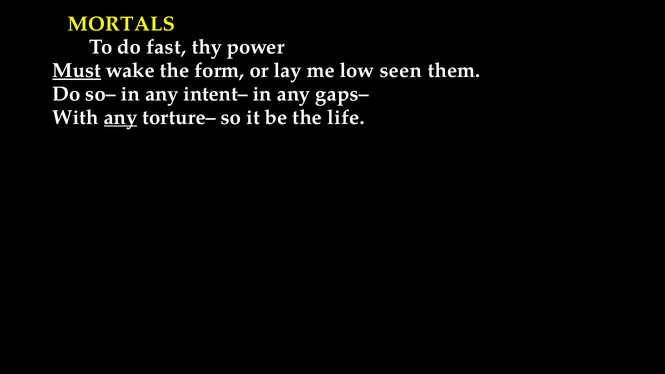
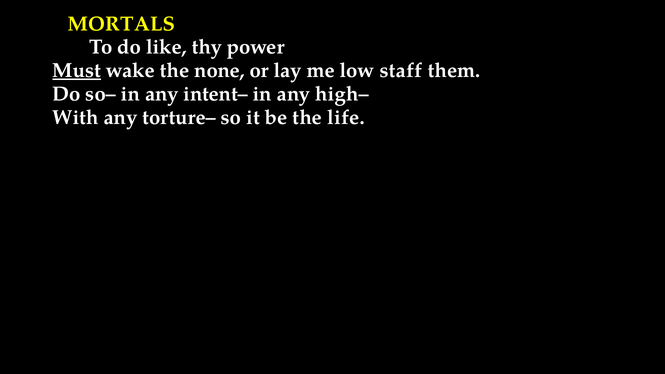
fast: fast -> like (166, 47)
form: form -> none (220, 71)
seen: seen -> staff (401, 71)
gaps–: gaps– -> high– (342, 94)
any underline: present -> none (121, 117)
